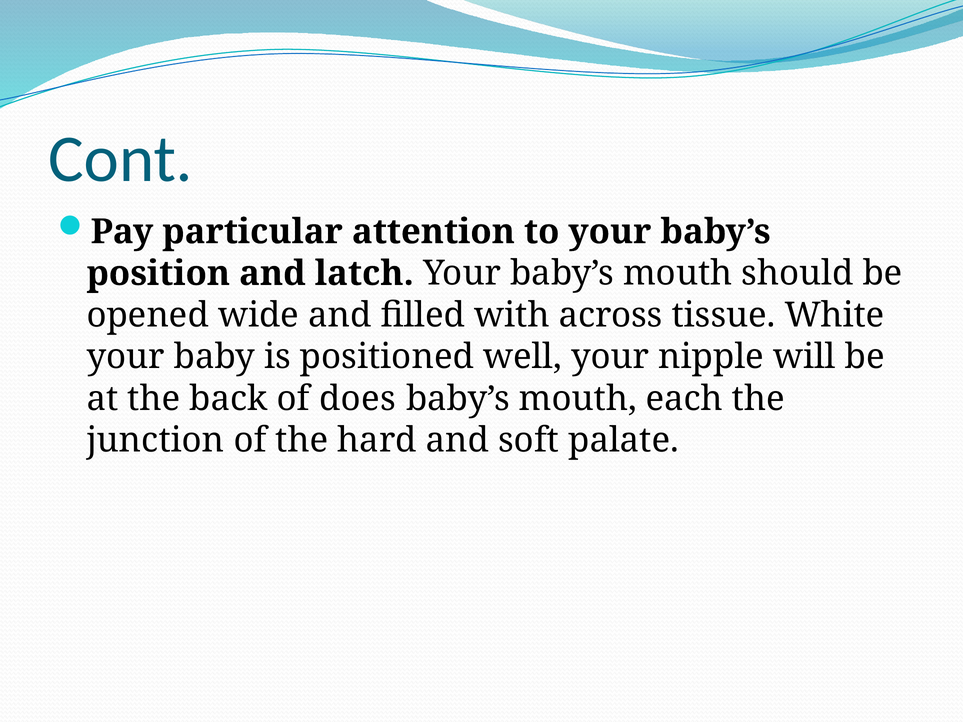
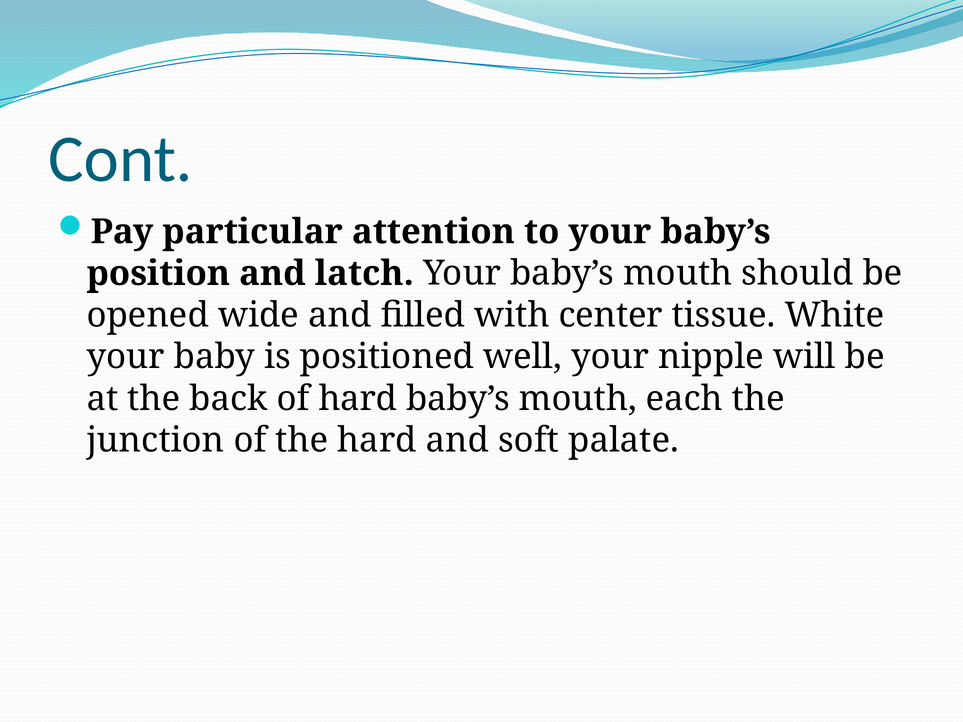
across: across -> center (611, 315)
of does: does -> hard (358, 399)
